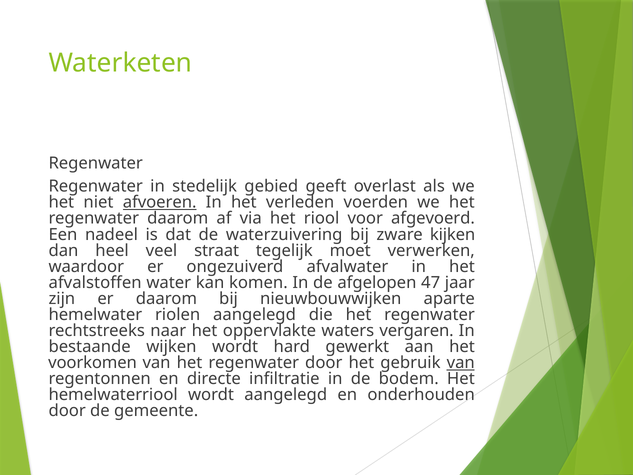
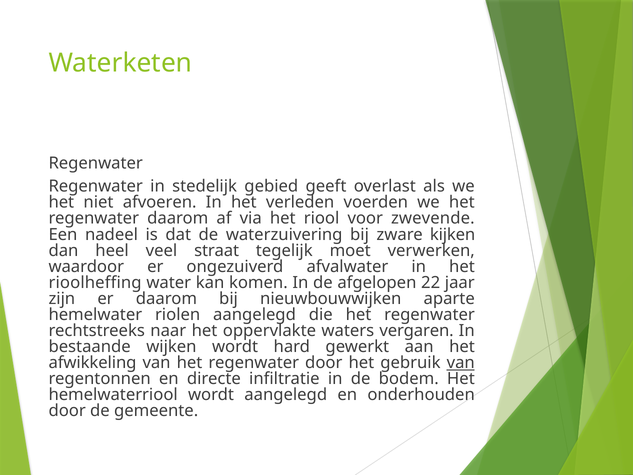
afvoeren underline: present -> none (160, 202)
afgevoerd: afgevoerd -> zwevende (433, 218)
afvalstoffen: afvalstoffen -> rioolheffing (95, 282)
47: 47 -> 22 (431, 282)
voorkomen: voorkomen -> afwikkeling (93, 363)
